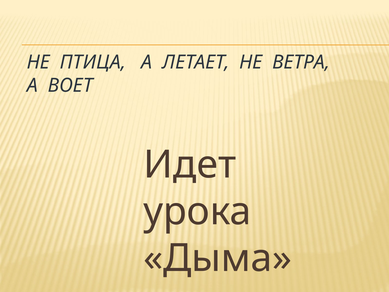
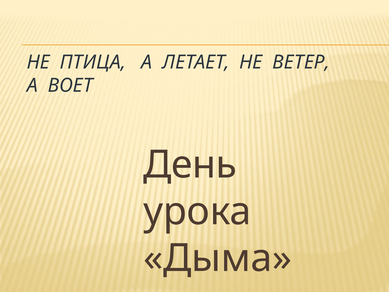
ВЕТРА: ВЕТРА -> ВЕТЕР (301, 62)
Идет: Идет -> День (190, 165)
